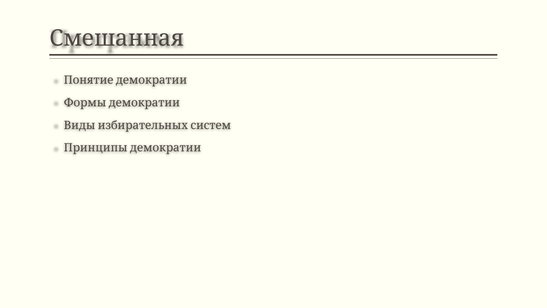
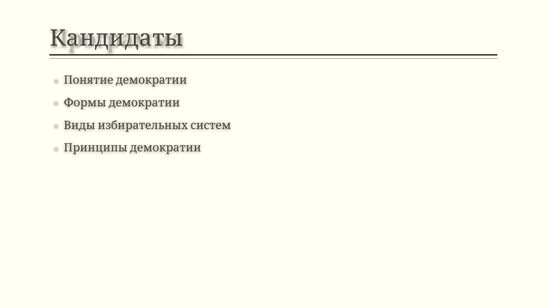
Смешанная: Смешанная -> Кандидаты (117, 38)
